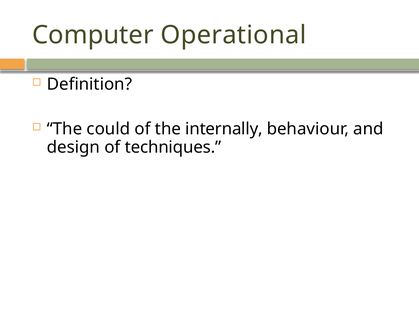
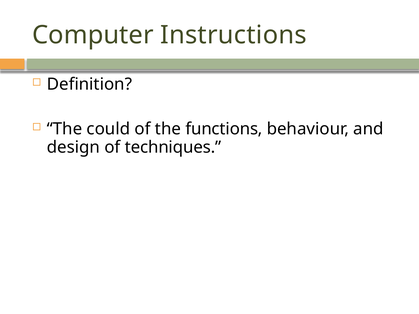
Operational: Operational -> Instructions (233, 35)
internally: internally -> functions (224, 129)
